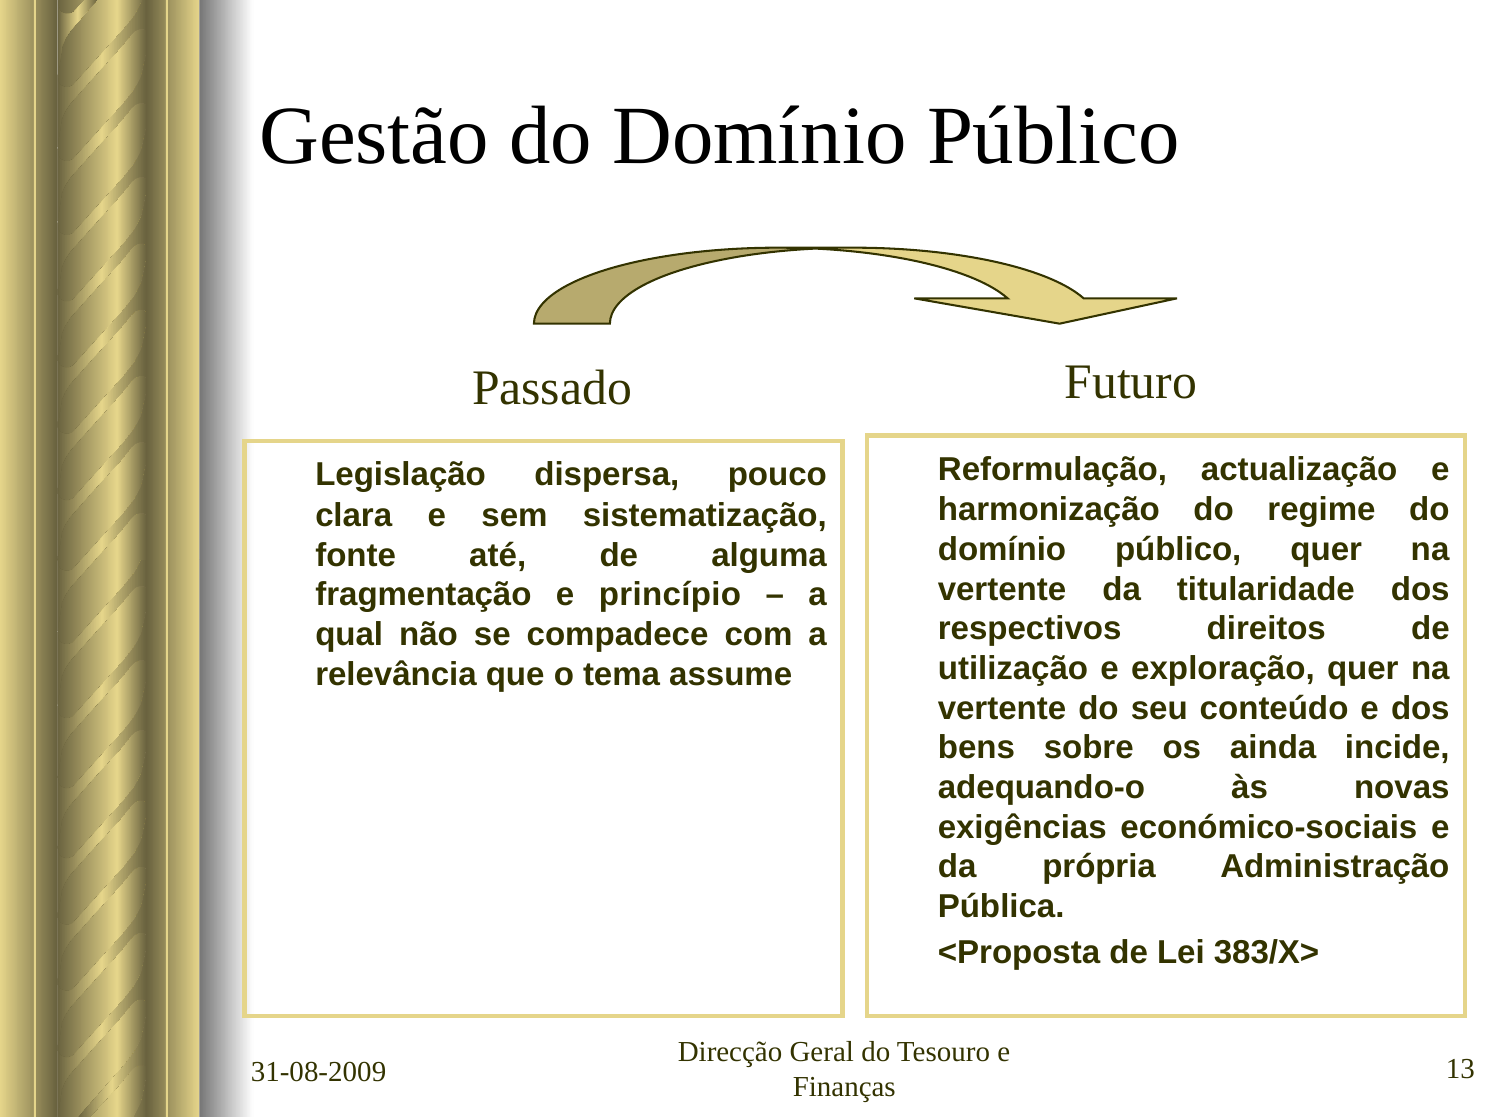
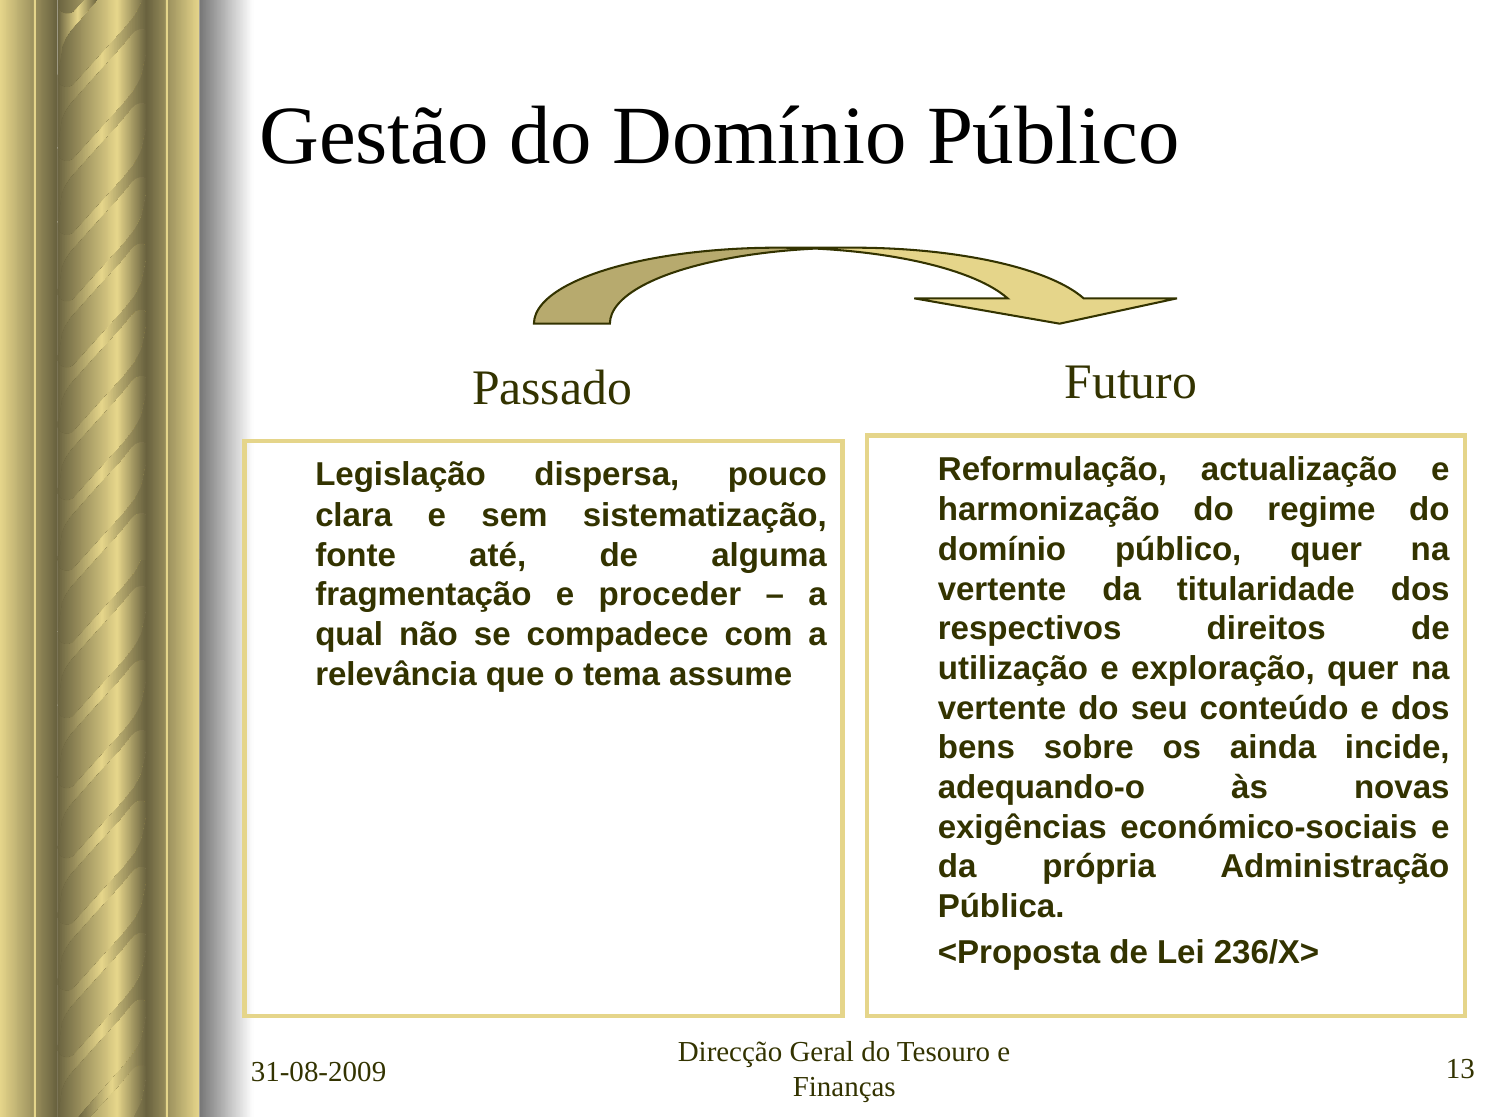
princípio: princípio -> proceder (670, 595)
383/X>: 383/X> -> 236/X> (1267, 953)
